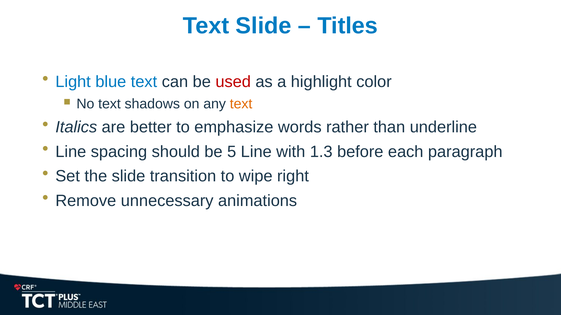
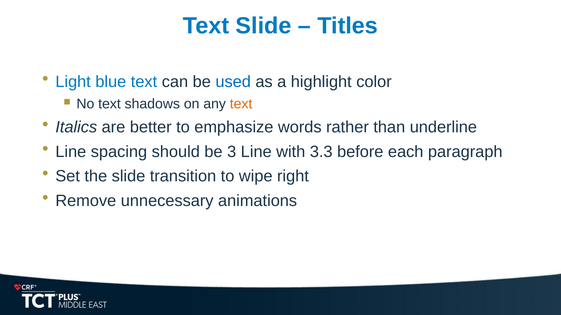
used colour: red -> blue (233, 82)
5: 5 -> 3 (232, 152)
1.3: 1.3 -> 3.3 (321, 152)
